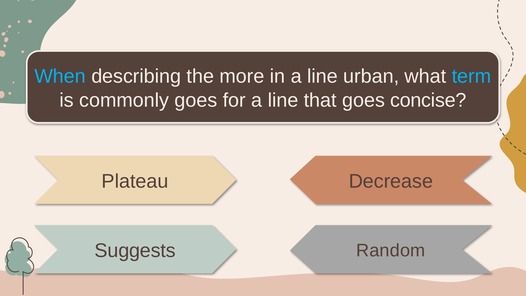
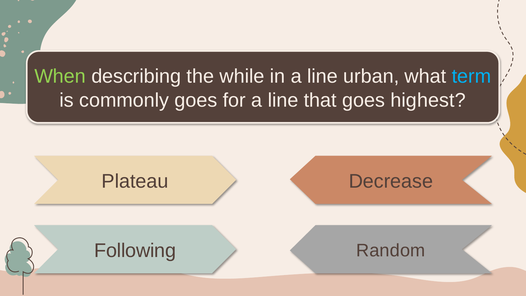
When colour: light blue -> light green (60, 76)
more: more -> while (242, 76)
concise: concise -> highest (428, 100)
Suggests: Suggests -> Following (135, 250)
